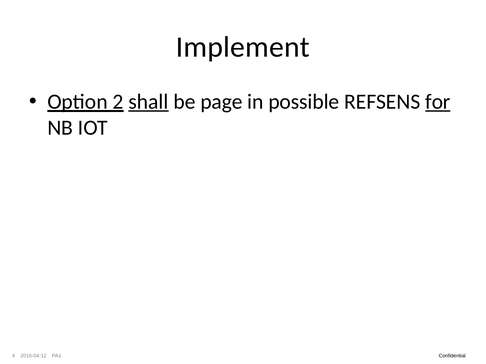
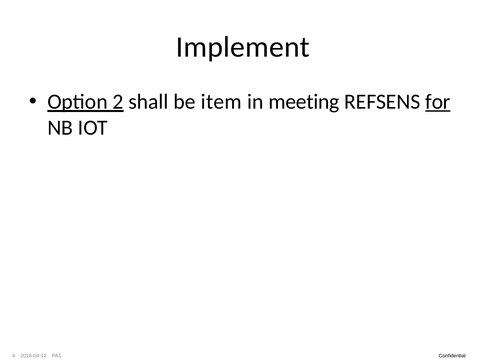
shall underline: present -> none (149, 102)
page: page -> item (221, 102)
possible: possible -> meeting (304, 102)
